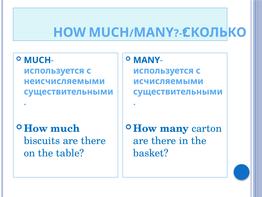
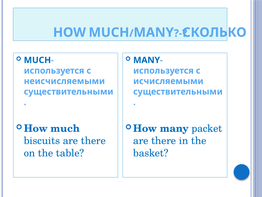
carton: carton -> packet (207, 128)
